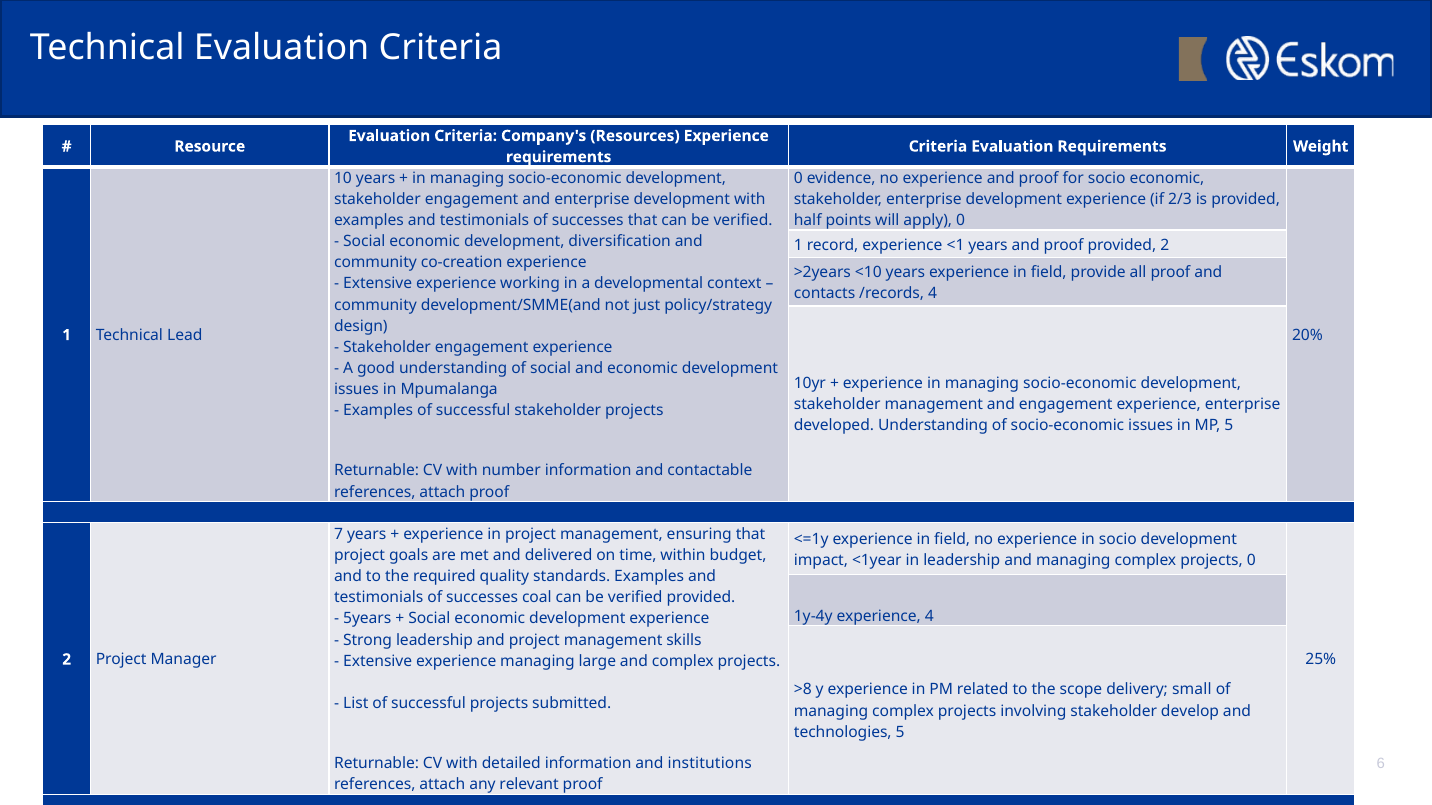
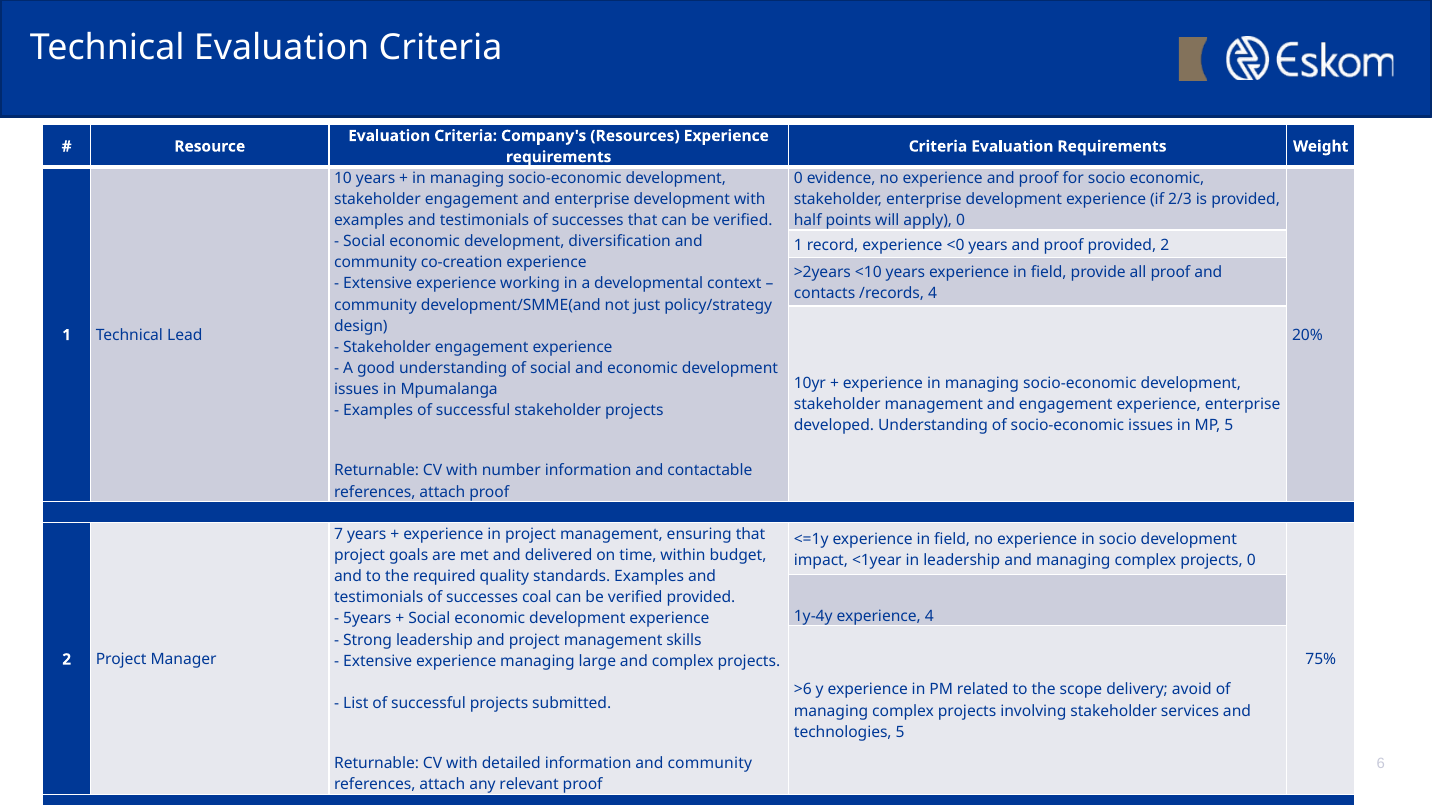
<1: <1 -> <0 (956, 245)
25%: 25% -> 75% (1321, 660)
>8: >8 -> >6 (803, 690)
small: small -> avoid (1192, 690)
develop: develop -> services (1190, 711)
information and institutions: institutions -> community (710, 764)
